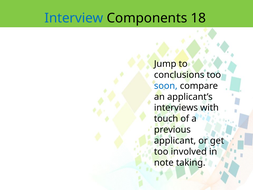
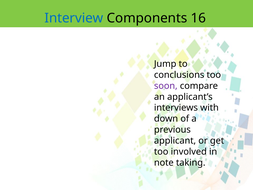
18: 18 -> 16 (198, 18)
soon colour: blue -> purple (166, 86)
touch: touch -> down (166, 119)
